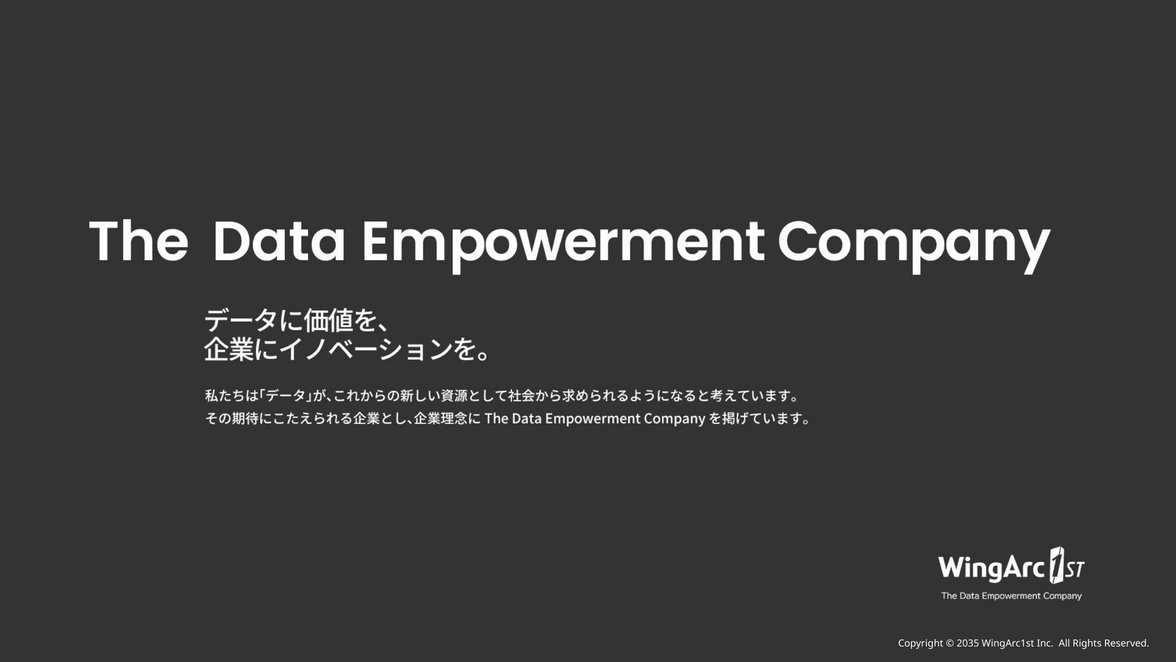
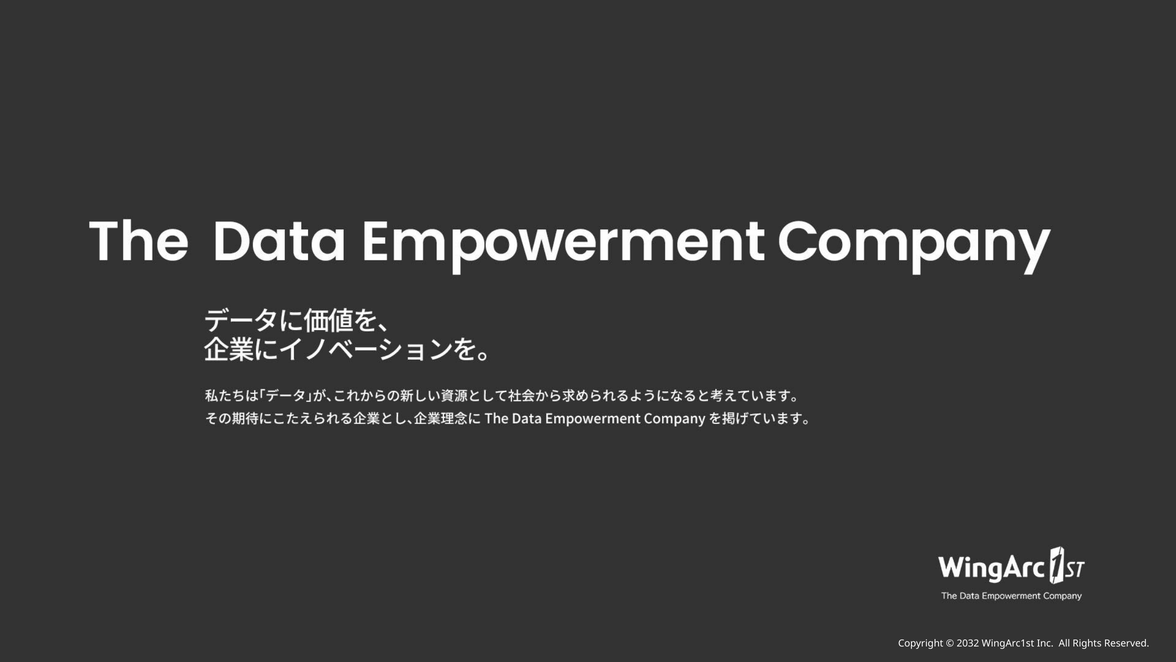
2035: 2035 -> 2032 (968, 643)
